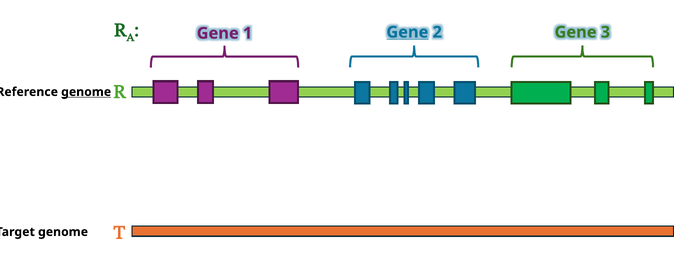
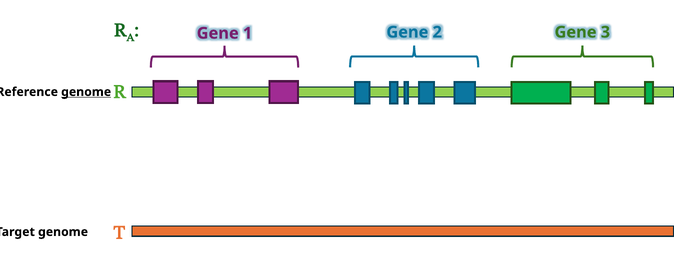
Gene underline: present -> none (407, 32)
